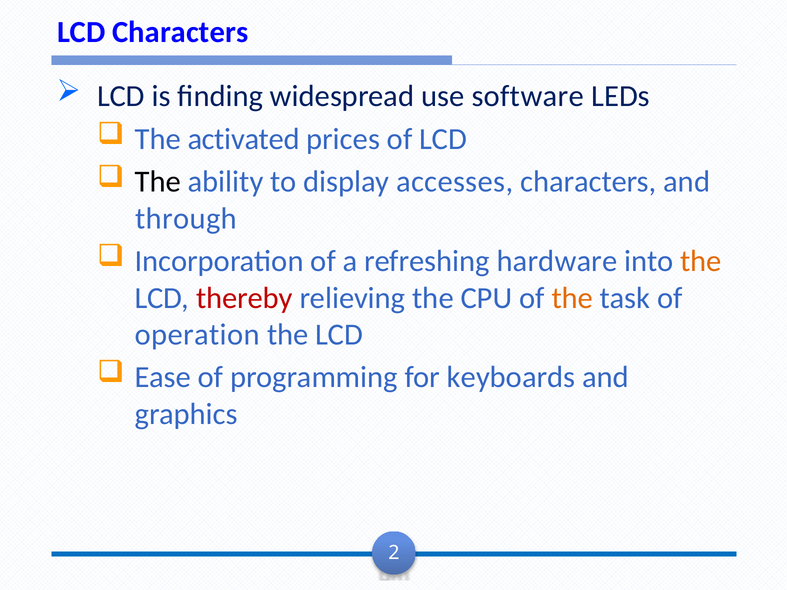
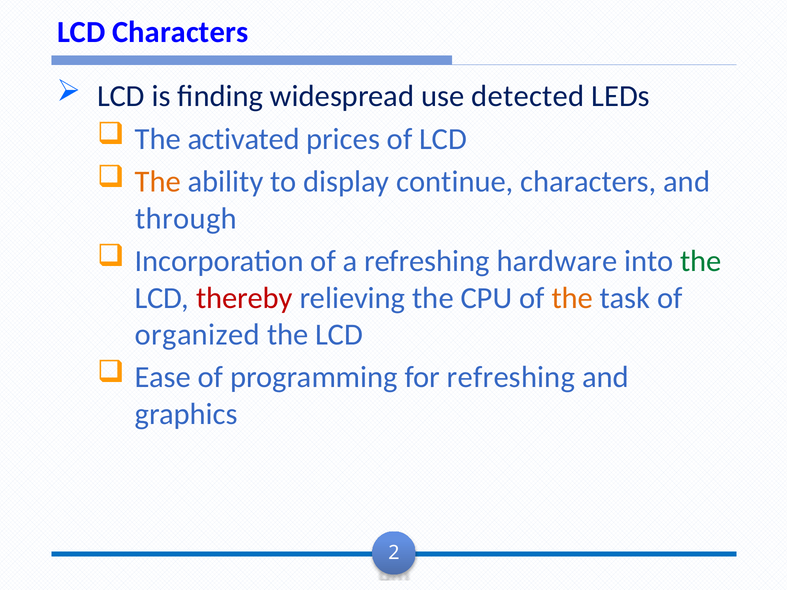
software: software -> detected (528, 96)
The colour: black -> orange (158, 182)
accesses: accesses -> continue (455, 182)
the colour: orange -> green (701, 261)
operation: operation -> organized (197, 335)
for keyboards: keyboards -> refreshing (511, 378)
